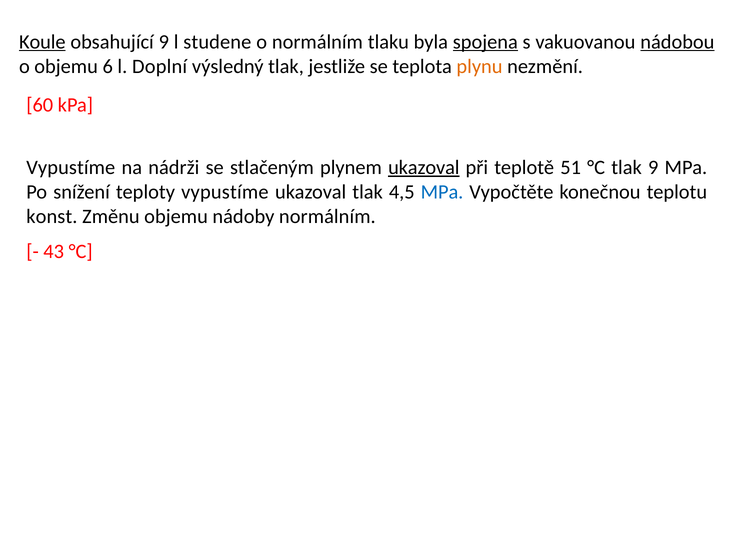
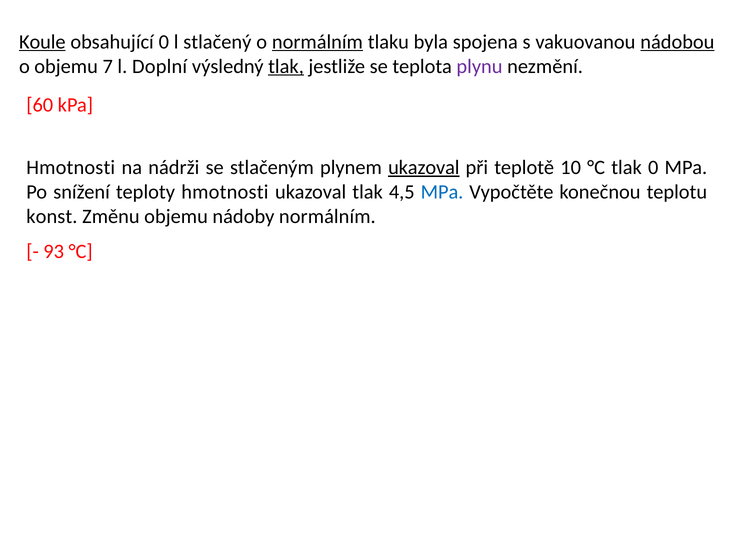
obsahující 9: 9 -> 0 (164, 42)
studene: studene -> stlačený (217, 42)
normálním underline: none -> present (317, 42)
spojena underline: present -> none (485, 42)
6: 6 -> 7 (108, 66)
tlak underline: none -> present (286, 66)
plynu colour: orange -> purple (480, 66)
Vypustíme: Vypustíme -> Hmotnosti (71, 167)
51: 51 -> 10 (571, 167)
tlak 9: 9 -> 0 (653, 167)
teploty vypustíme: vypustíme -> hmotnosti (225, 192)
43: 43 -> 93 (54, 251)
